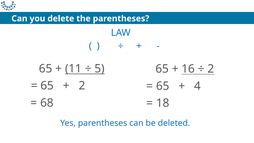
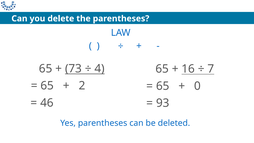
11: 11 -> 73 (73, 69)
5: 5 -> 4 (100, 69)
2: 2 -> 7 (211, 69)
4: 4 -> 0 (198, 86)
68: 68 -> 46 (47, 103)
18: 18 -> 93 (163, 103)
